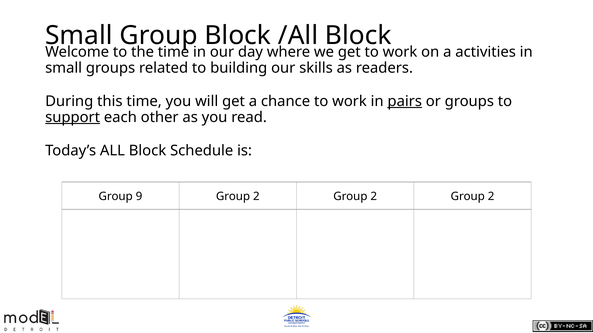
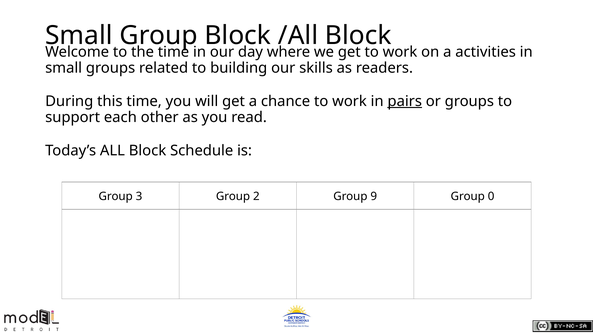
support underline: present -> none (73, 117)
9: 9 -> 3 (139, 197)
2: 2 -> 9 (374, 197)
2: 2 -> 0 (491, 197)
